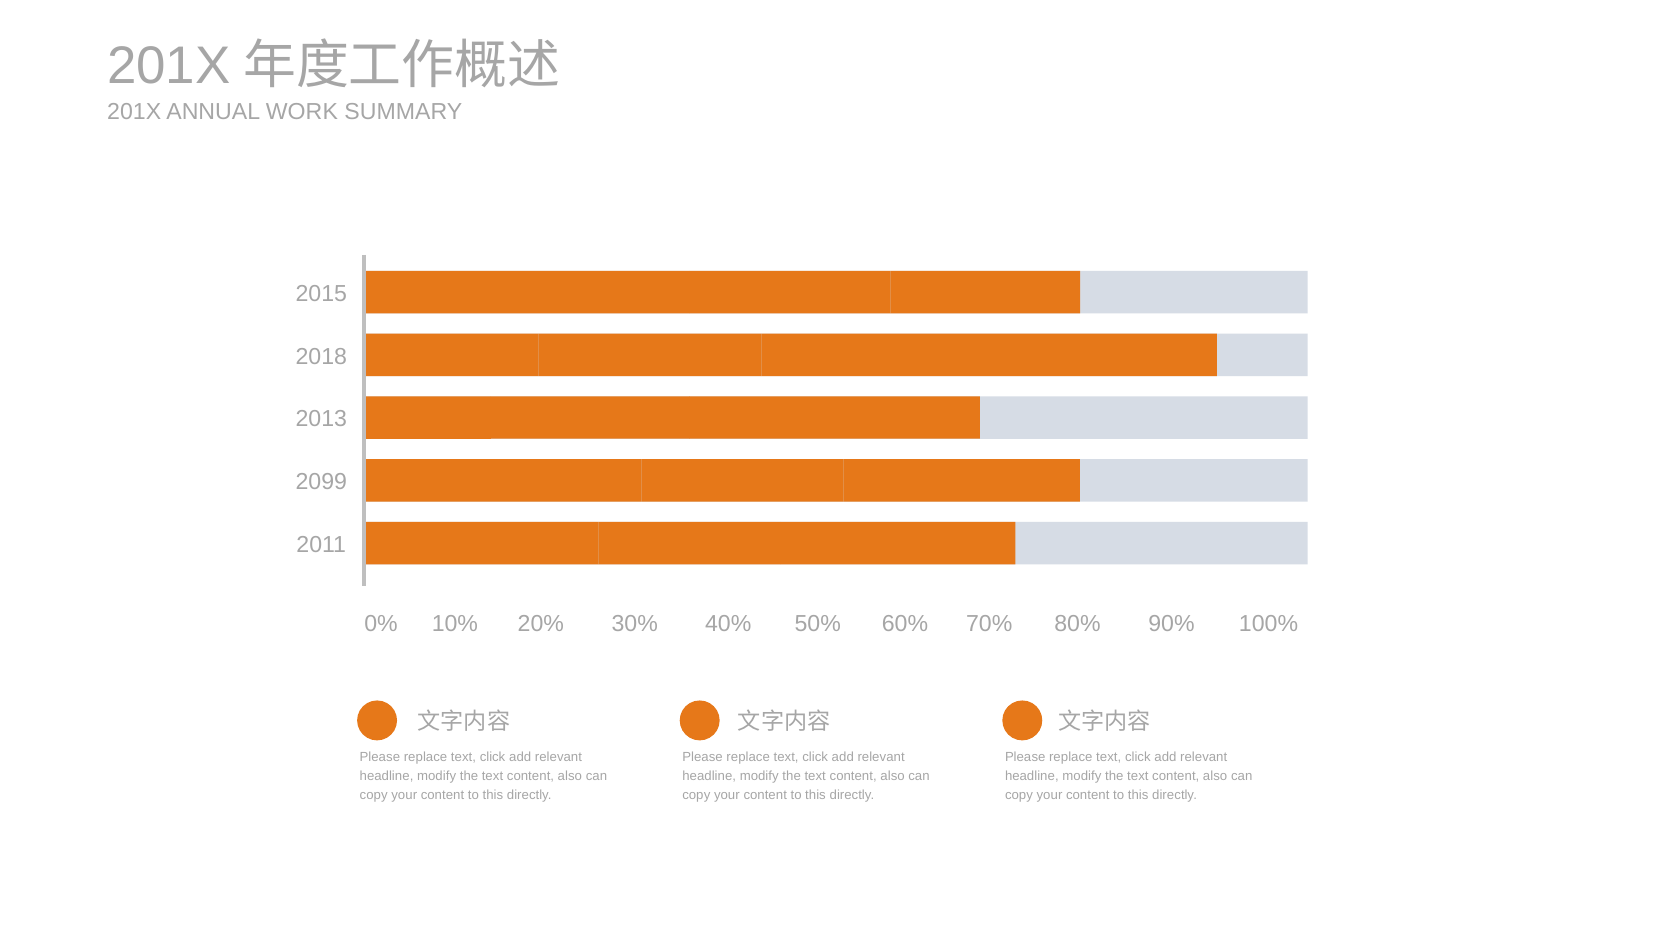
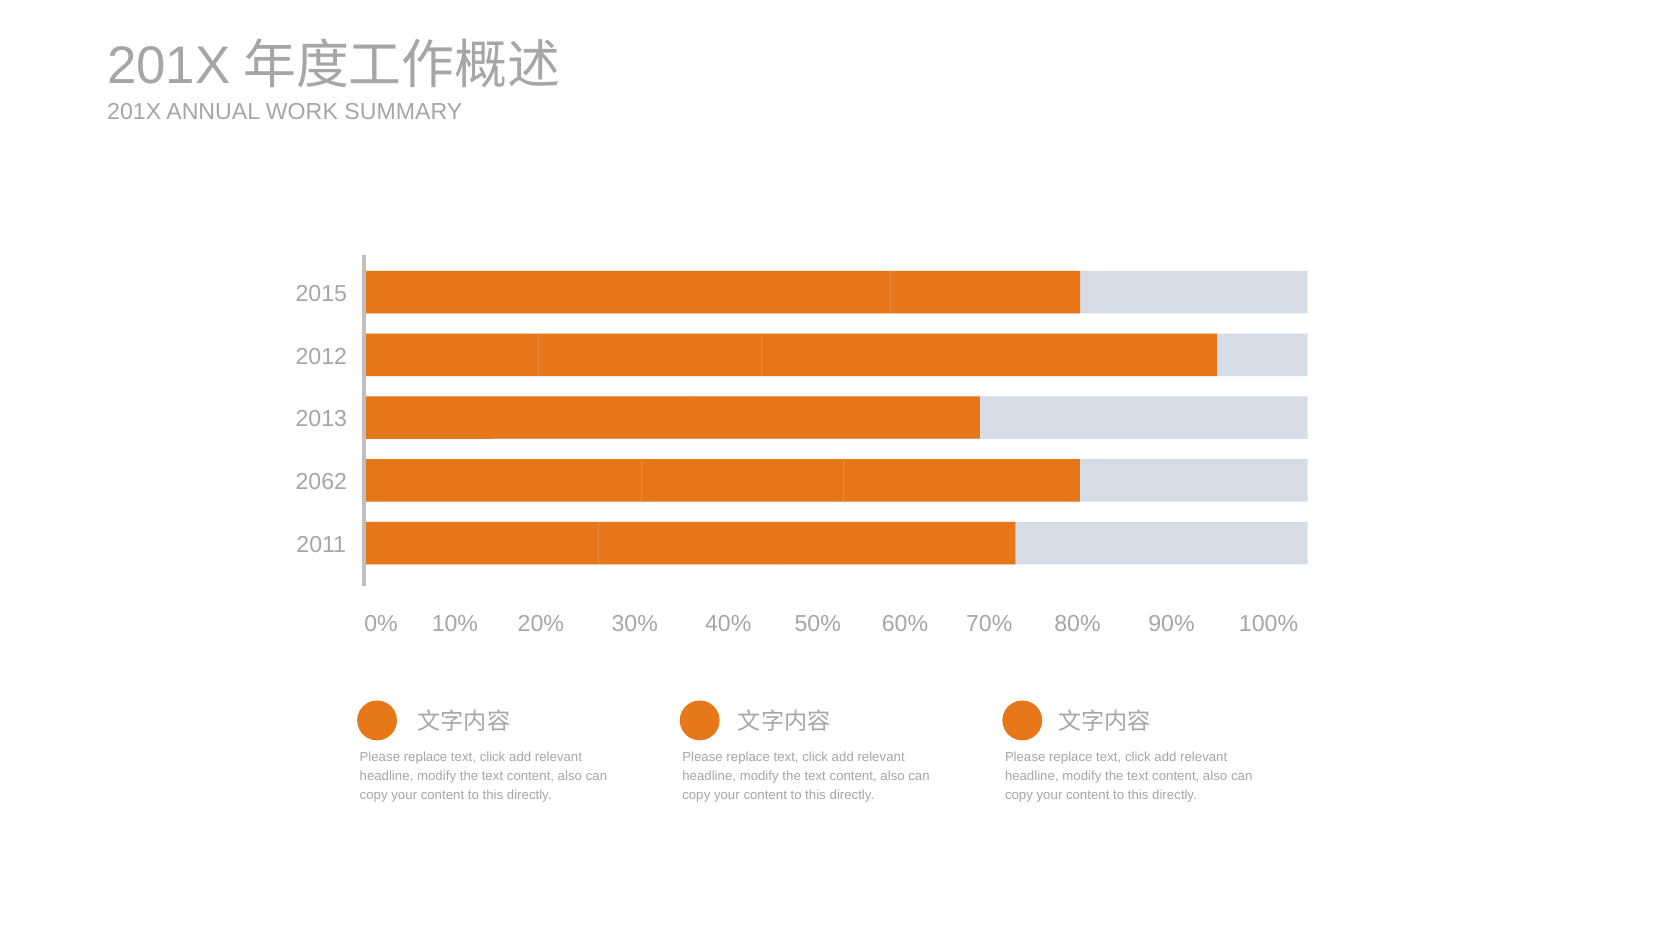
2018: 2018 -> 2012 (321, 356)
2099: 2099 -> 2062 (321, 482)
